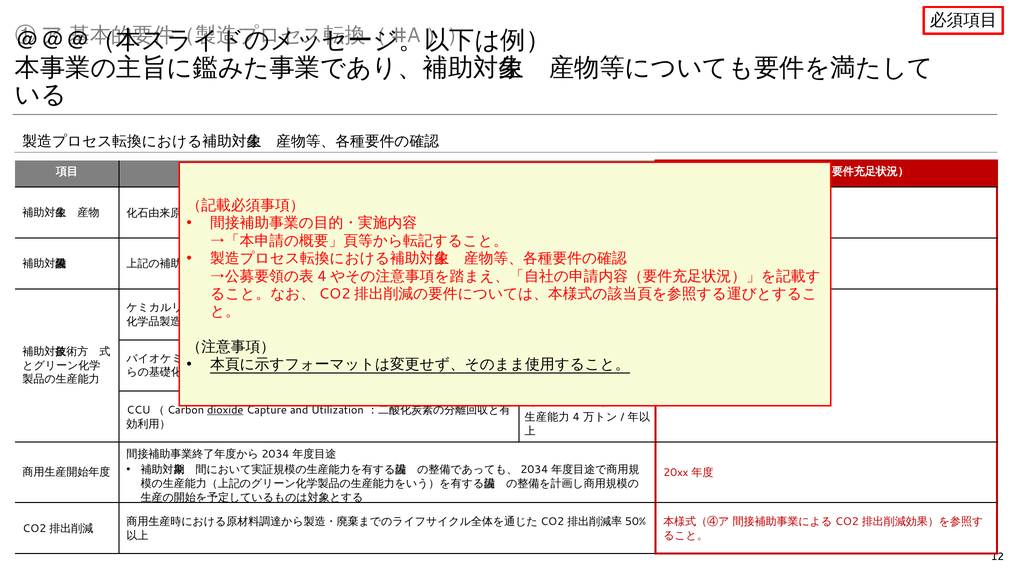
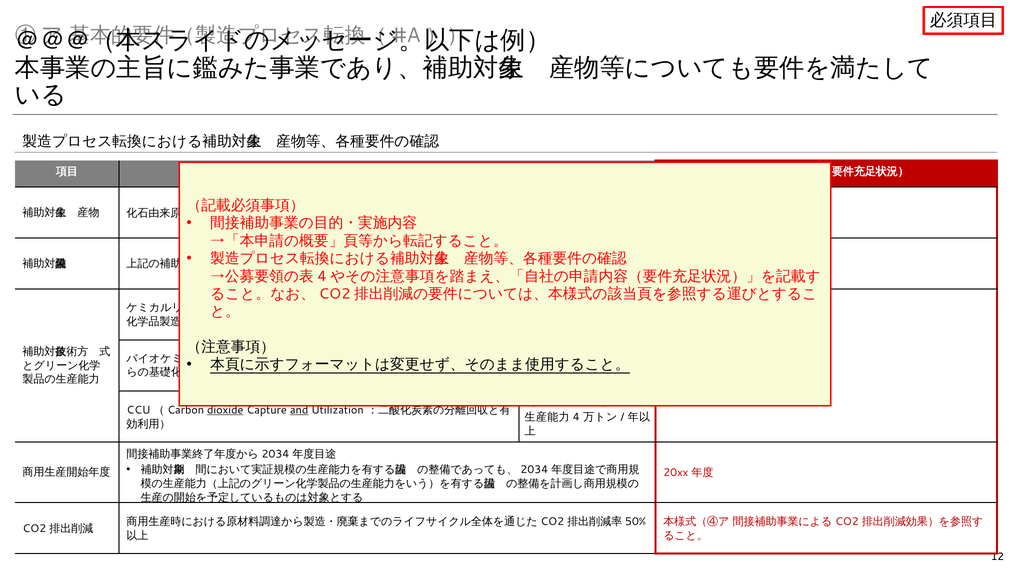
and underline: none -> present (299, 410)
